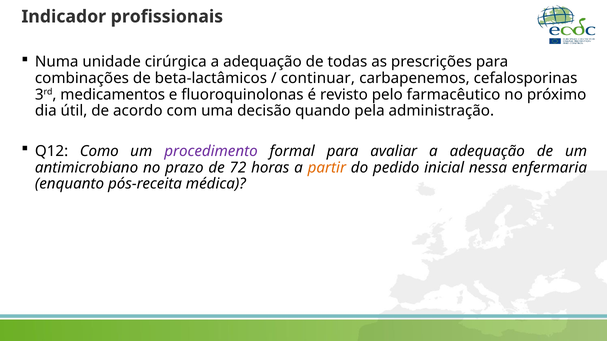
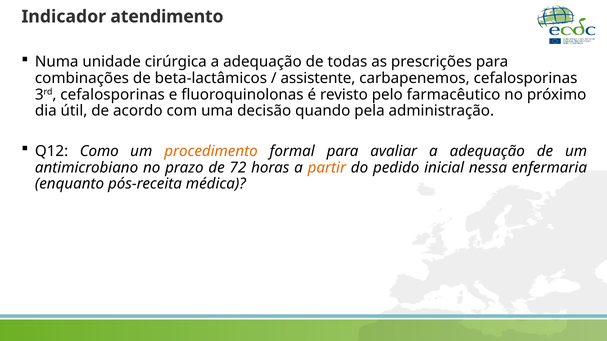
profissionais: profissionais -> atendimento (167, 17)
continuar: continuar -> assistente (318, 78)
3rd medicamentos: medicamentos -> cefalosporinas (113, 95)
procedimento colour: purple -> orange (211, 151)
